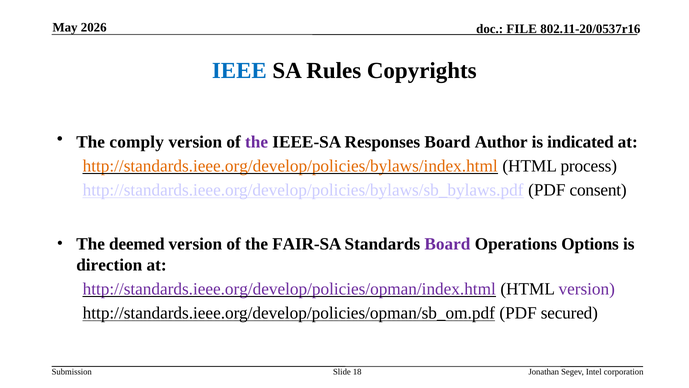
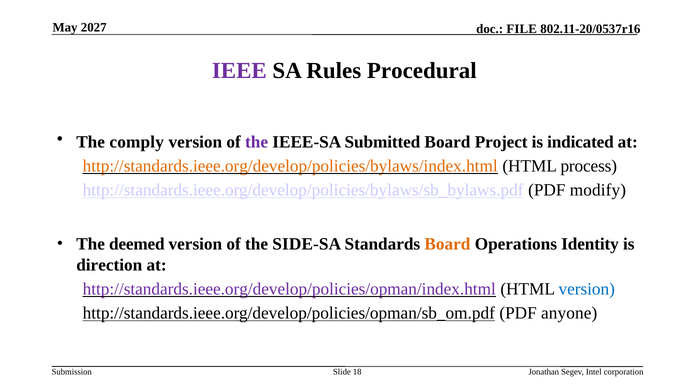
2026: 2026 -> 2027 (94, 27)
IEEE colour: blue -> purple (239, 70)
Copyrights: Copyrights -> Procedural (422, 70)
Responses: Responses -> Submitted (382, 142)
Author: Author -> Project (501, 142)
consent: consent -> modify (598, 190)
FAIR-SA: FAIR-SA -> SIDE-SA (307, 244)
Board colour: purple -> orange (447, 244)
Options: Options -> Identity (590, 244)
version colour: purple -> blue (587, 289)
secured: secured -> anyone (569, 313)
